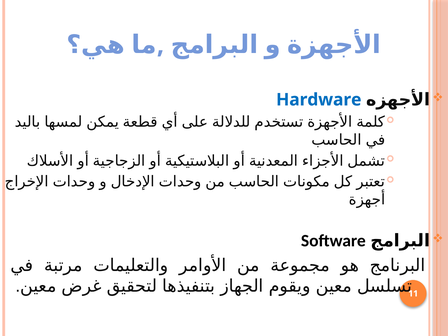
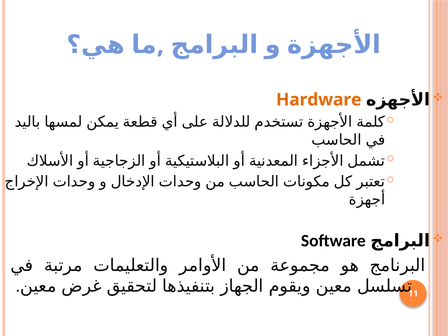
Hardware colour: blue -> orange (319, 100)
